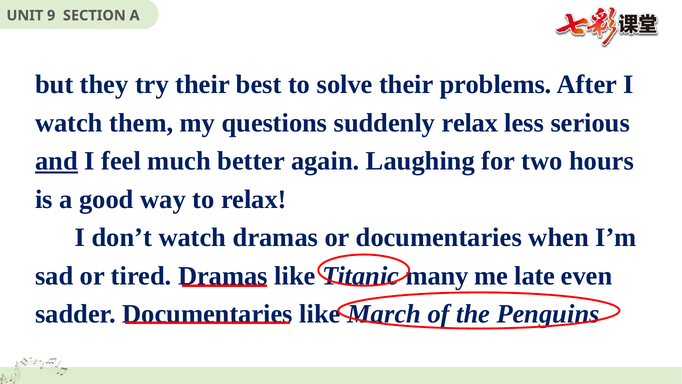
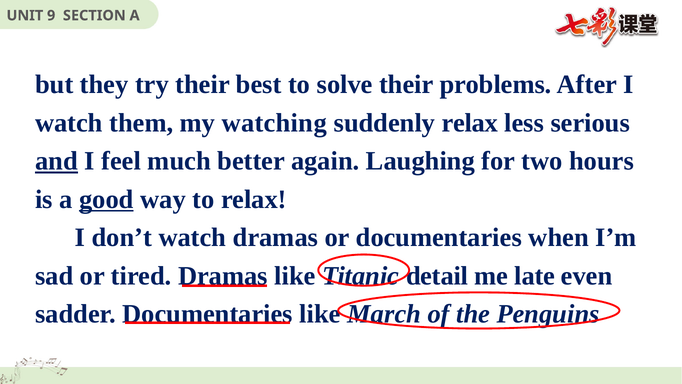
questions: questions -> watching (274, 123)
good underline: none -> present (106, 199)
many: many -> detail (437, 276)
